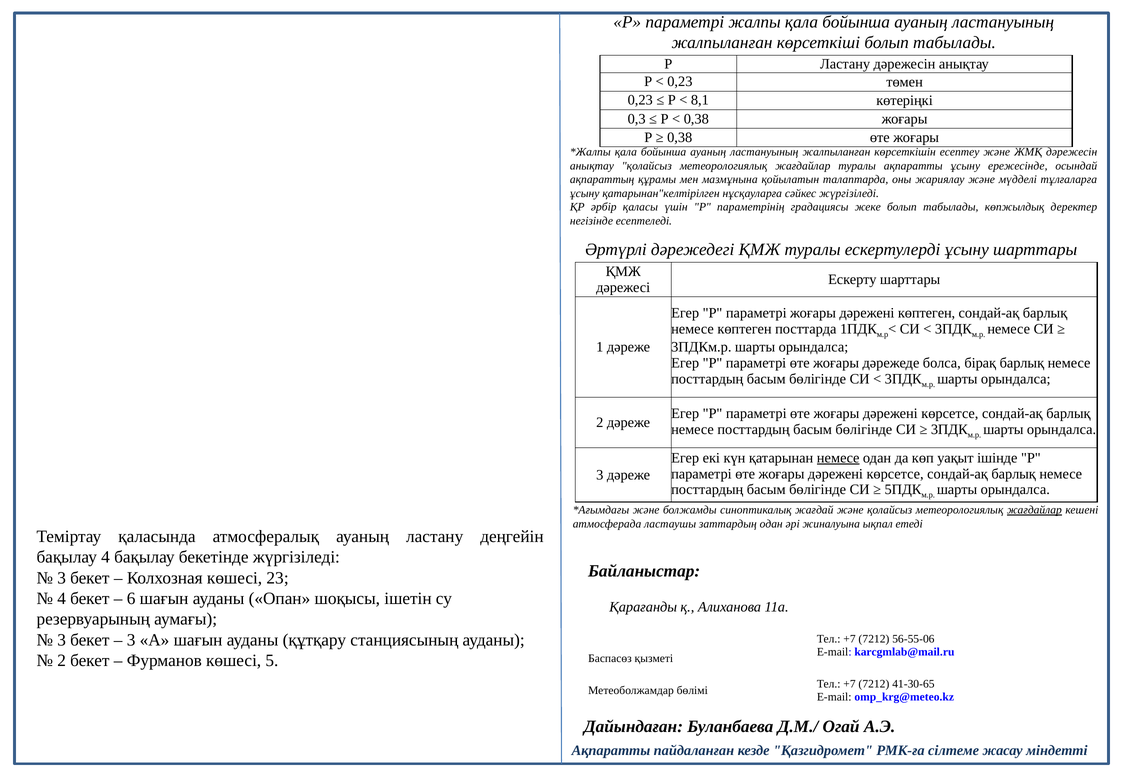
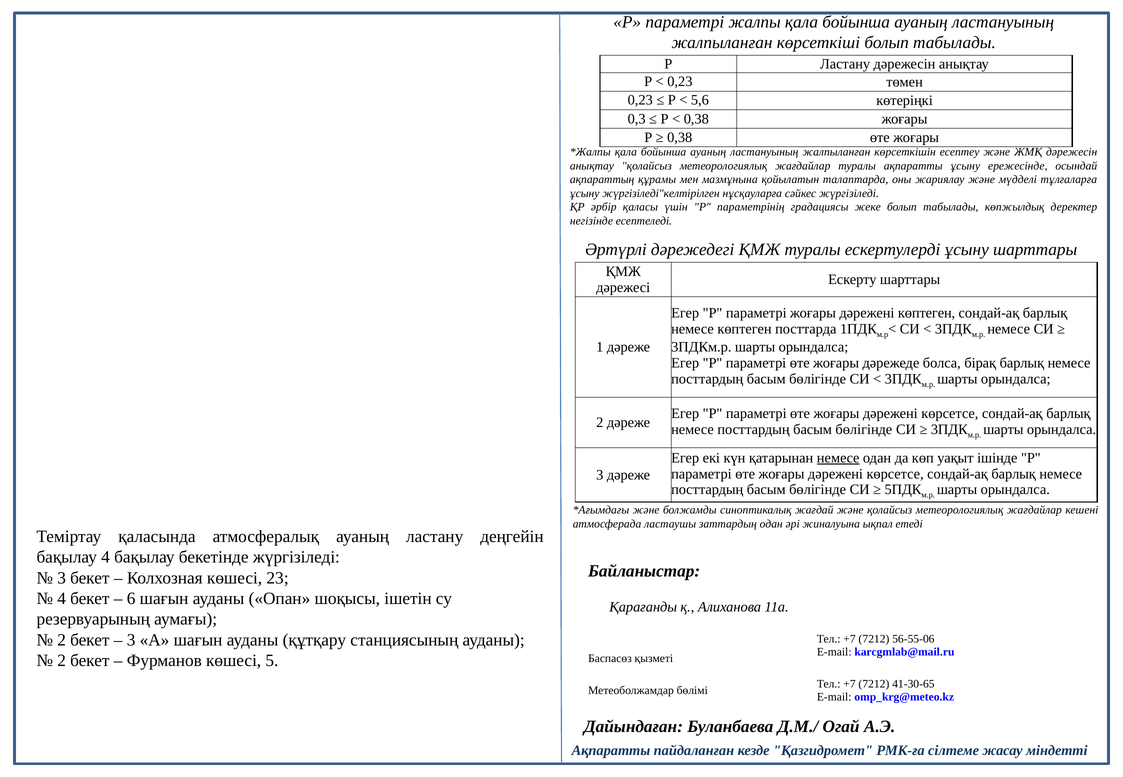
8,1: 8,1 -> 5,6 (700, 100)
қатарынан"келтірілген: қатарынан"келтірілген -> жүргізіледі"келтірілген (661, 193)
жағдайлар underline: present -> none (1034, 510)
3: 3 -> 2 (62, 640)
